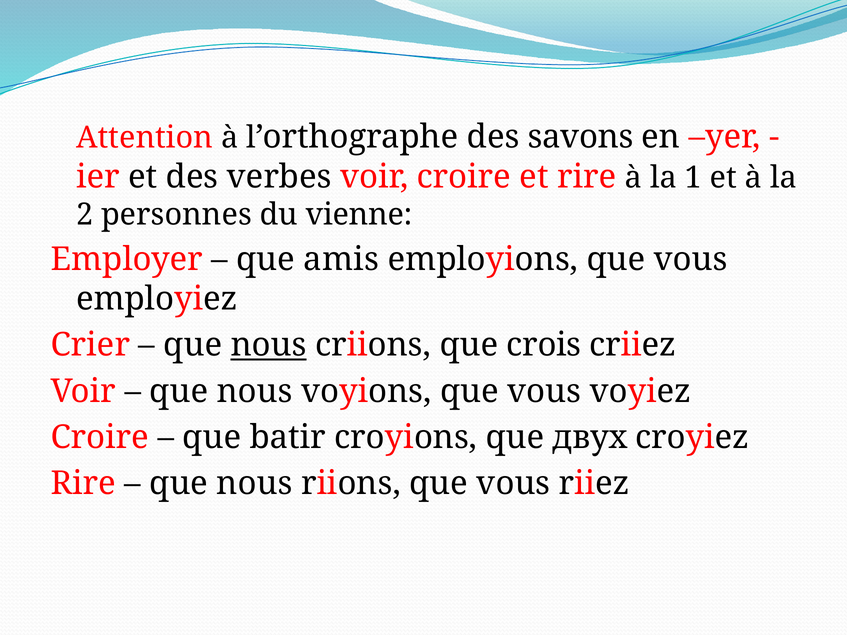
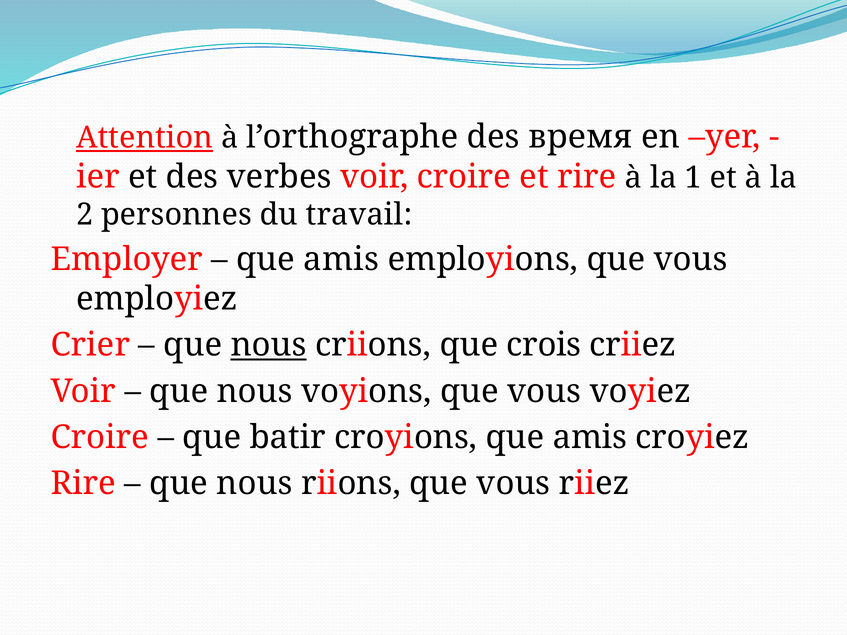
Attention underline: none -> present (145, 138)
savons: savons -> время (580, 137)
vienne: vienne -> travail (359, 215)
croyions que двух: двух -> amis (590, 438)
